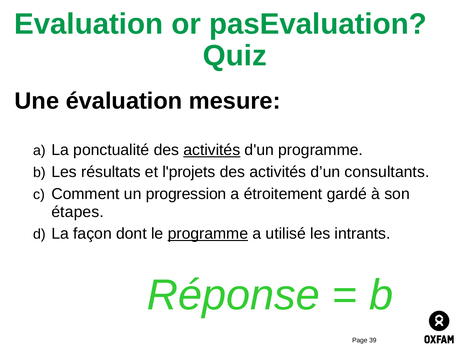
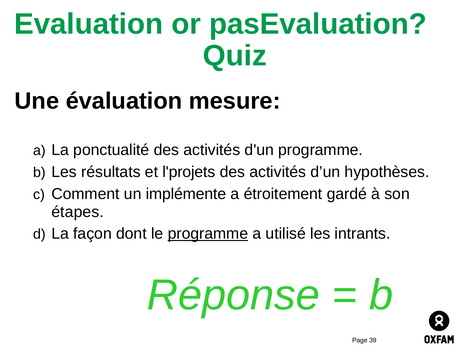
activités underline: present -> none (212, 150)
consultants: consultants -> hypothèses (387, 172)
progression: progression -> implémente (186, 194)
